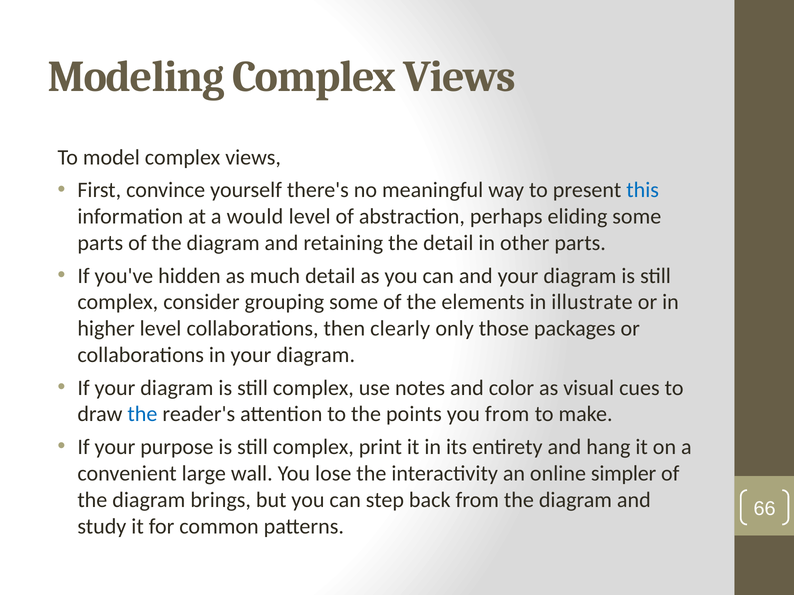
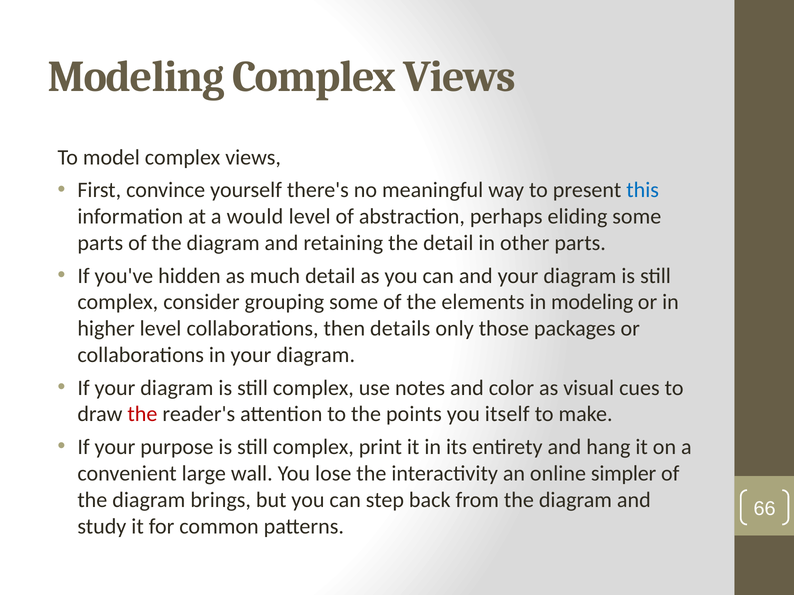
in illustrate: illustrate -> modeling (592, 302)
clearly: clearly -> details (400, 329)
the colour: blue -> red (142, 415)
you from: from -> itself (507, 415)
